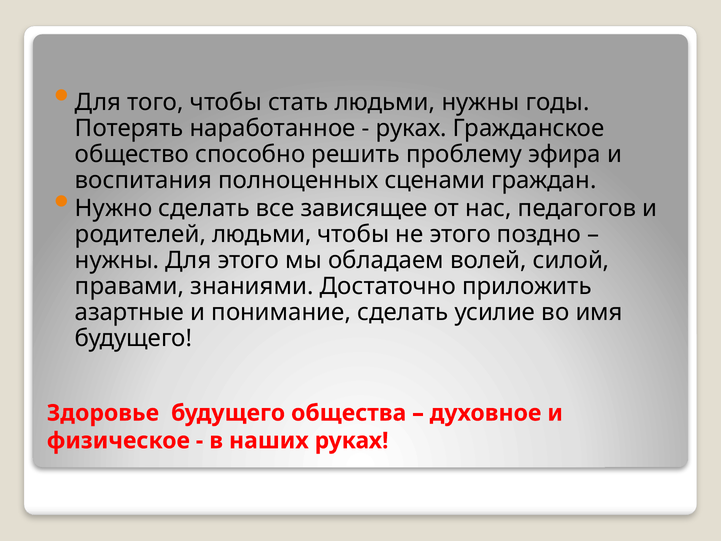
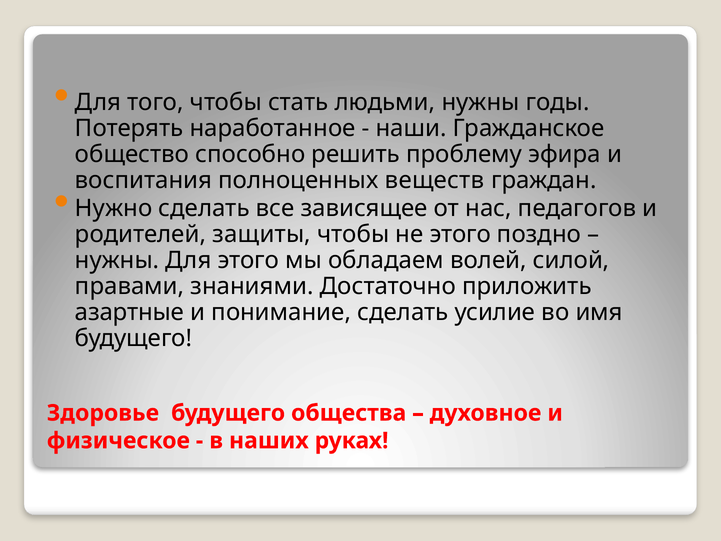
руках: руках -> наши (411, 128)
сценами: сценами -> веществ (435, 180)
родителей людьми: людьми -> защиты (262, 234)
